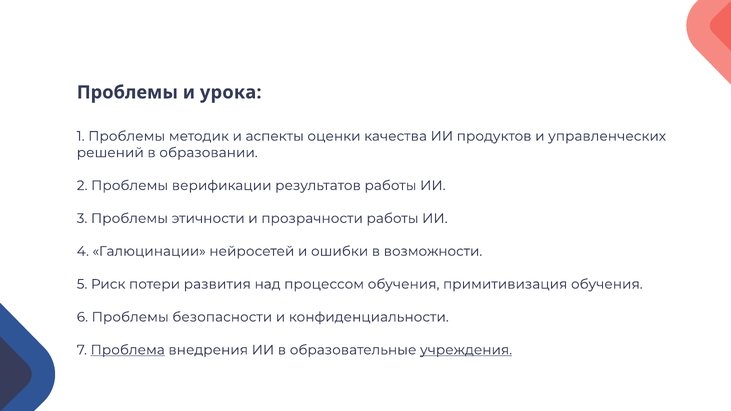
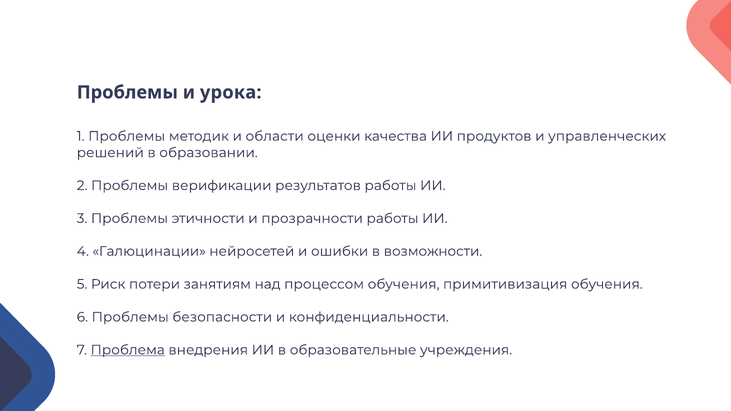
аспекты: аспекты -> области (275, 136)
развития: развития -> занятиям (217, 284)
учреждения underline: present -> none (466, 350)
